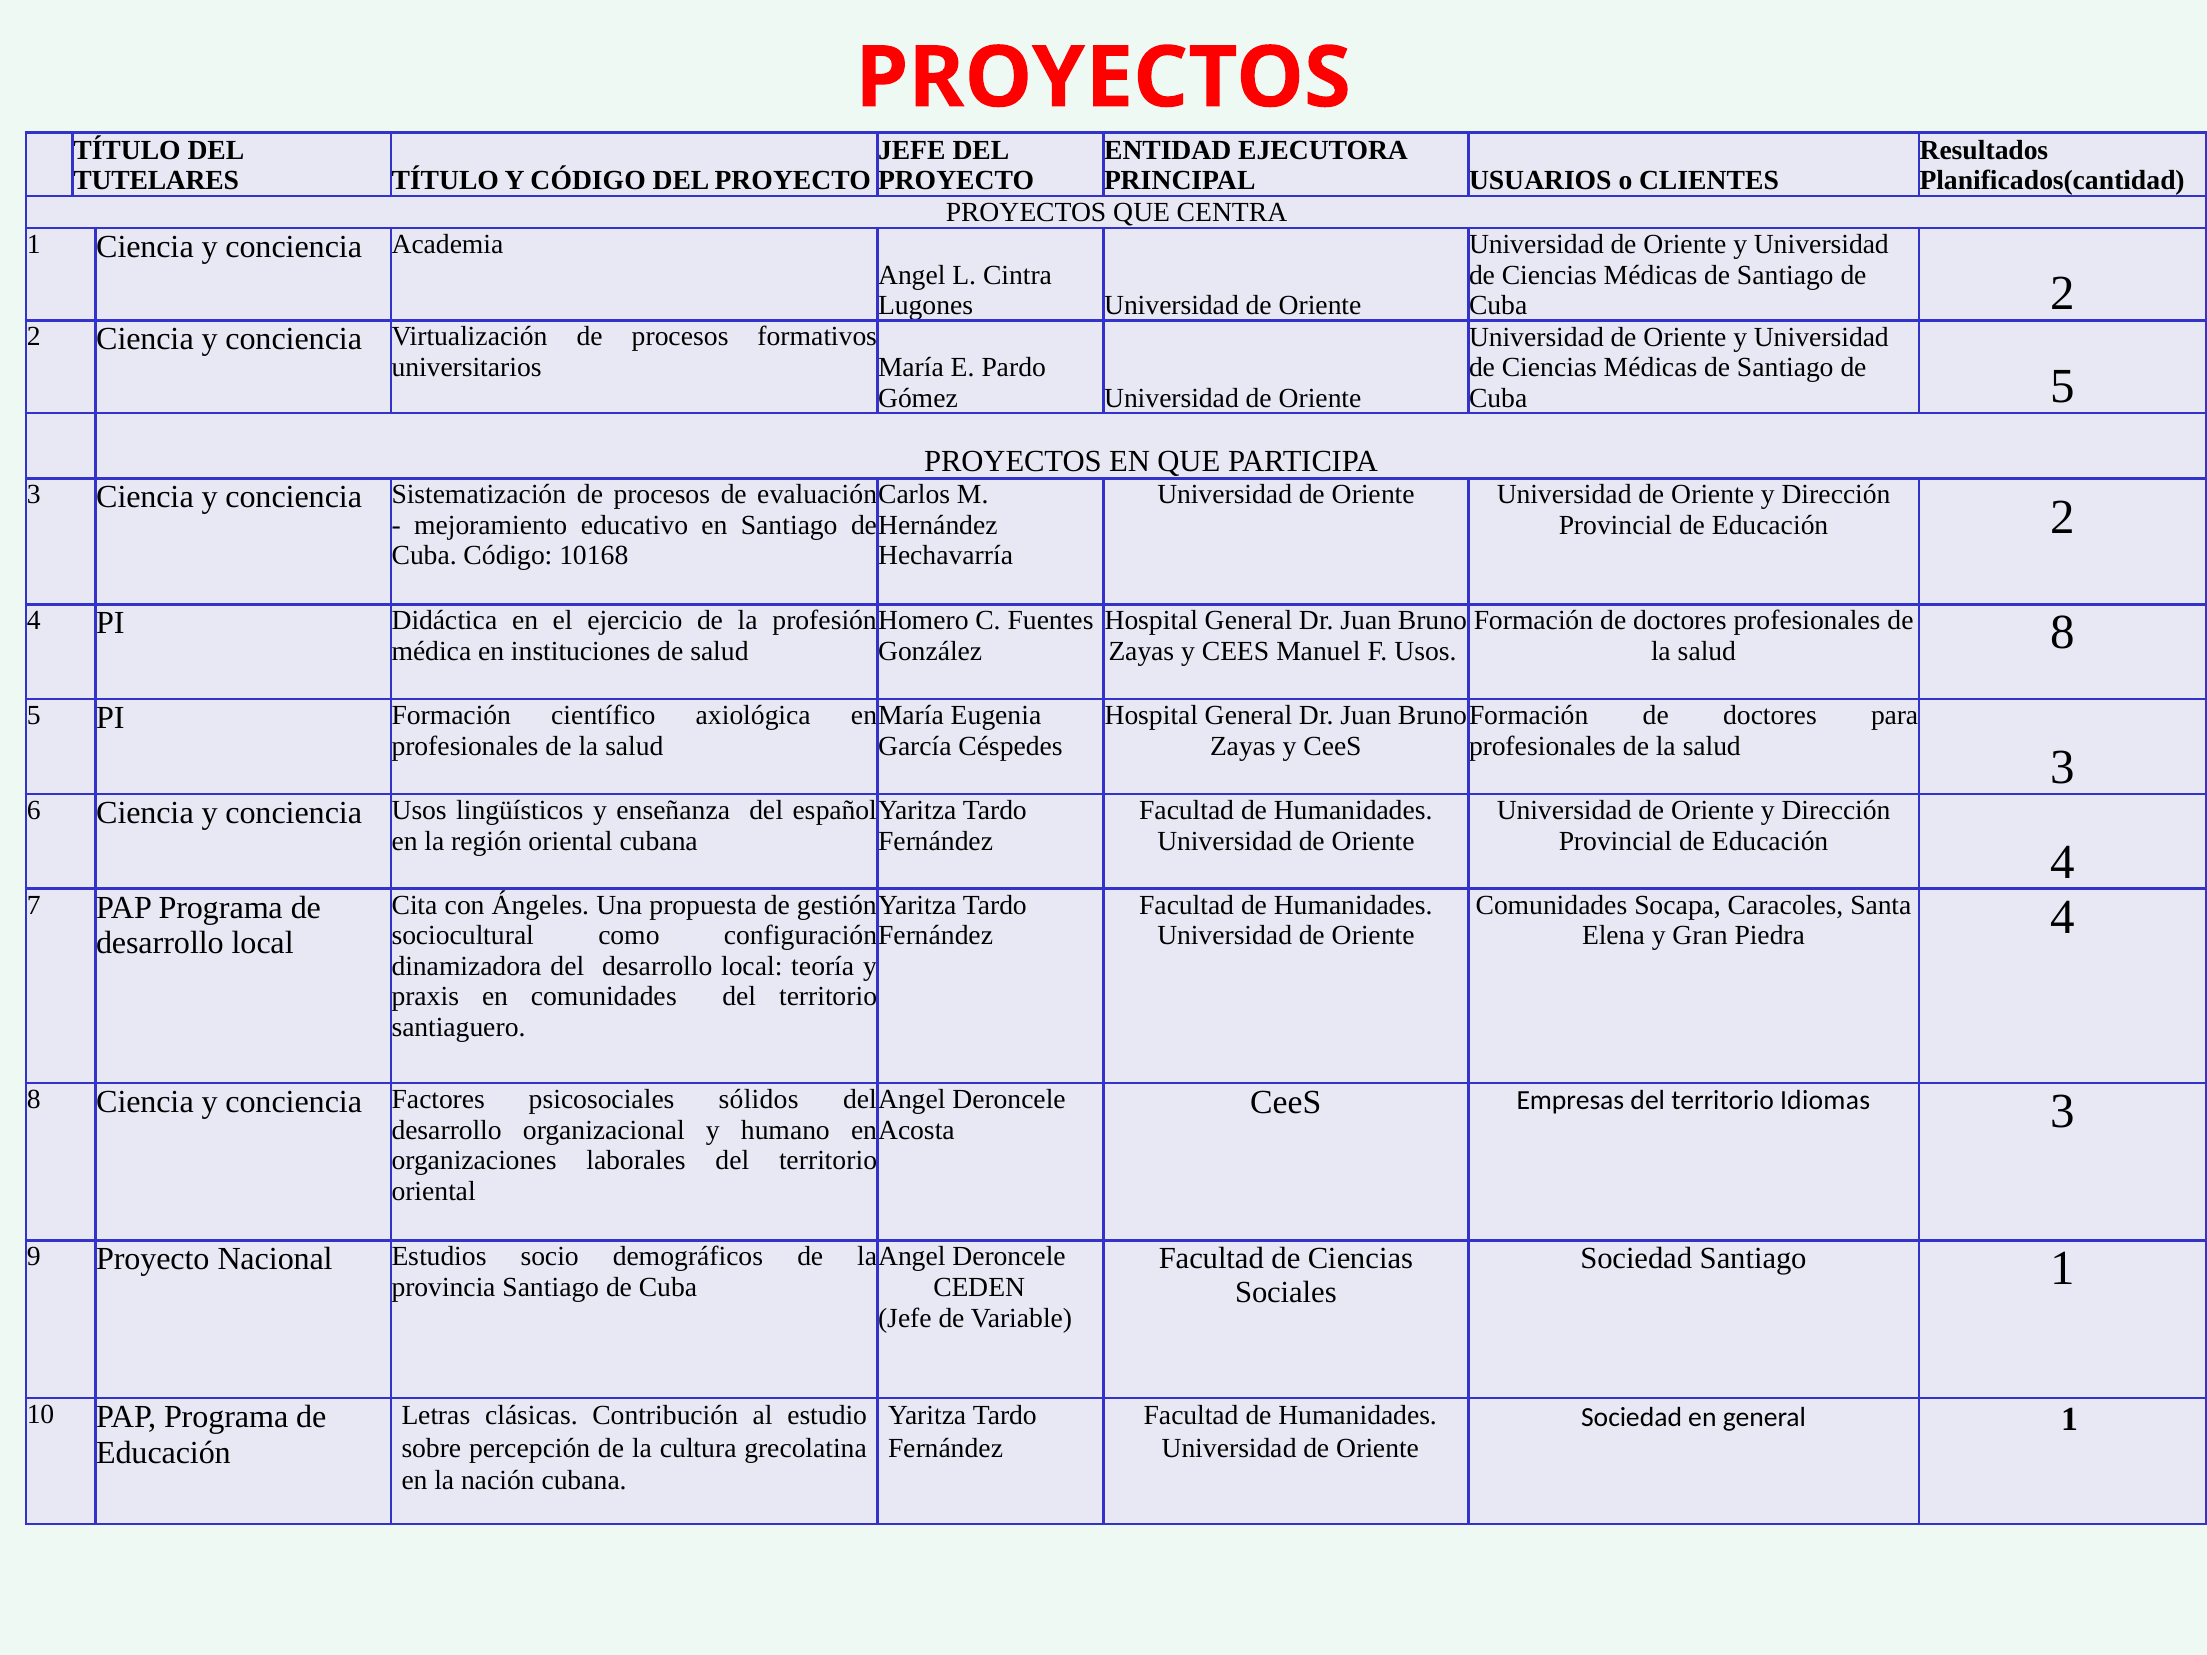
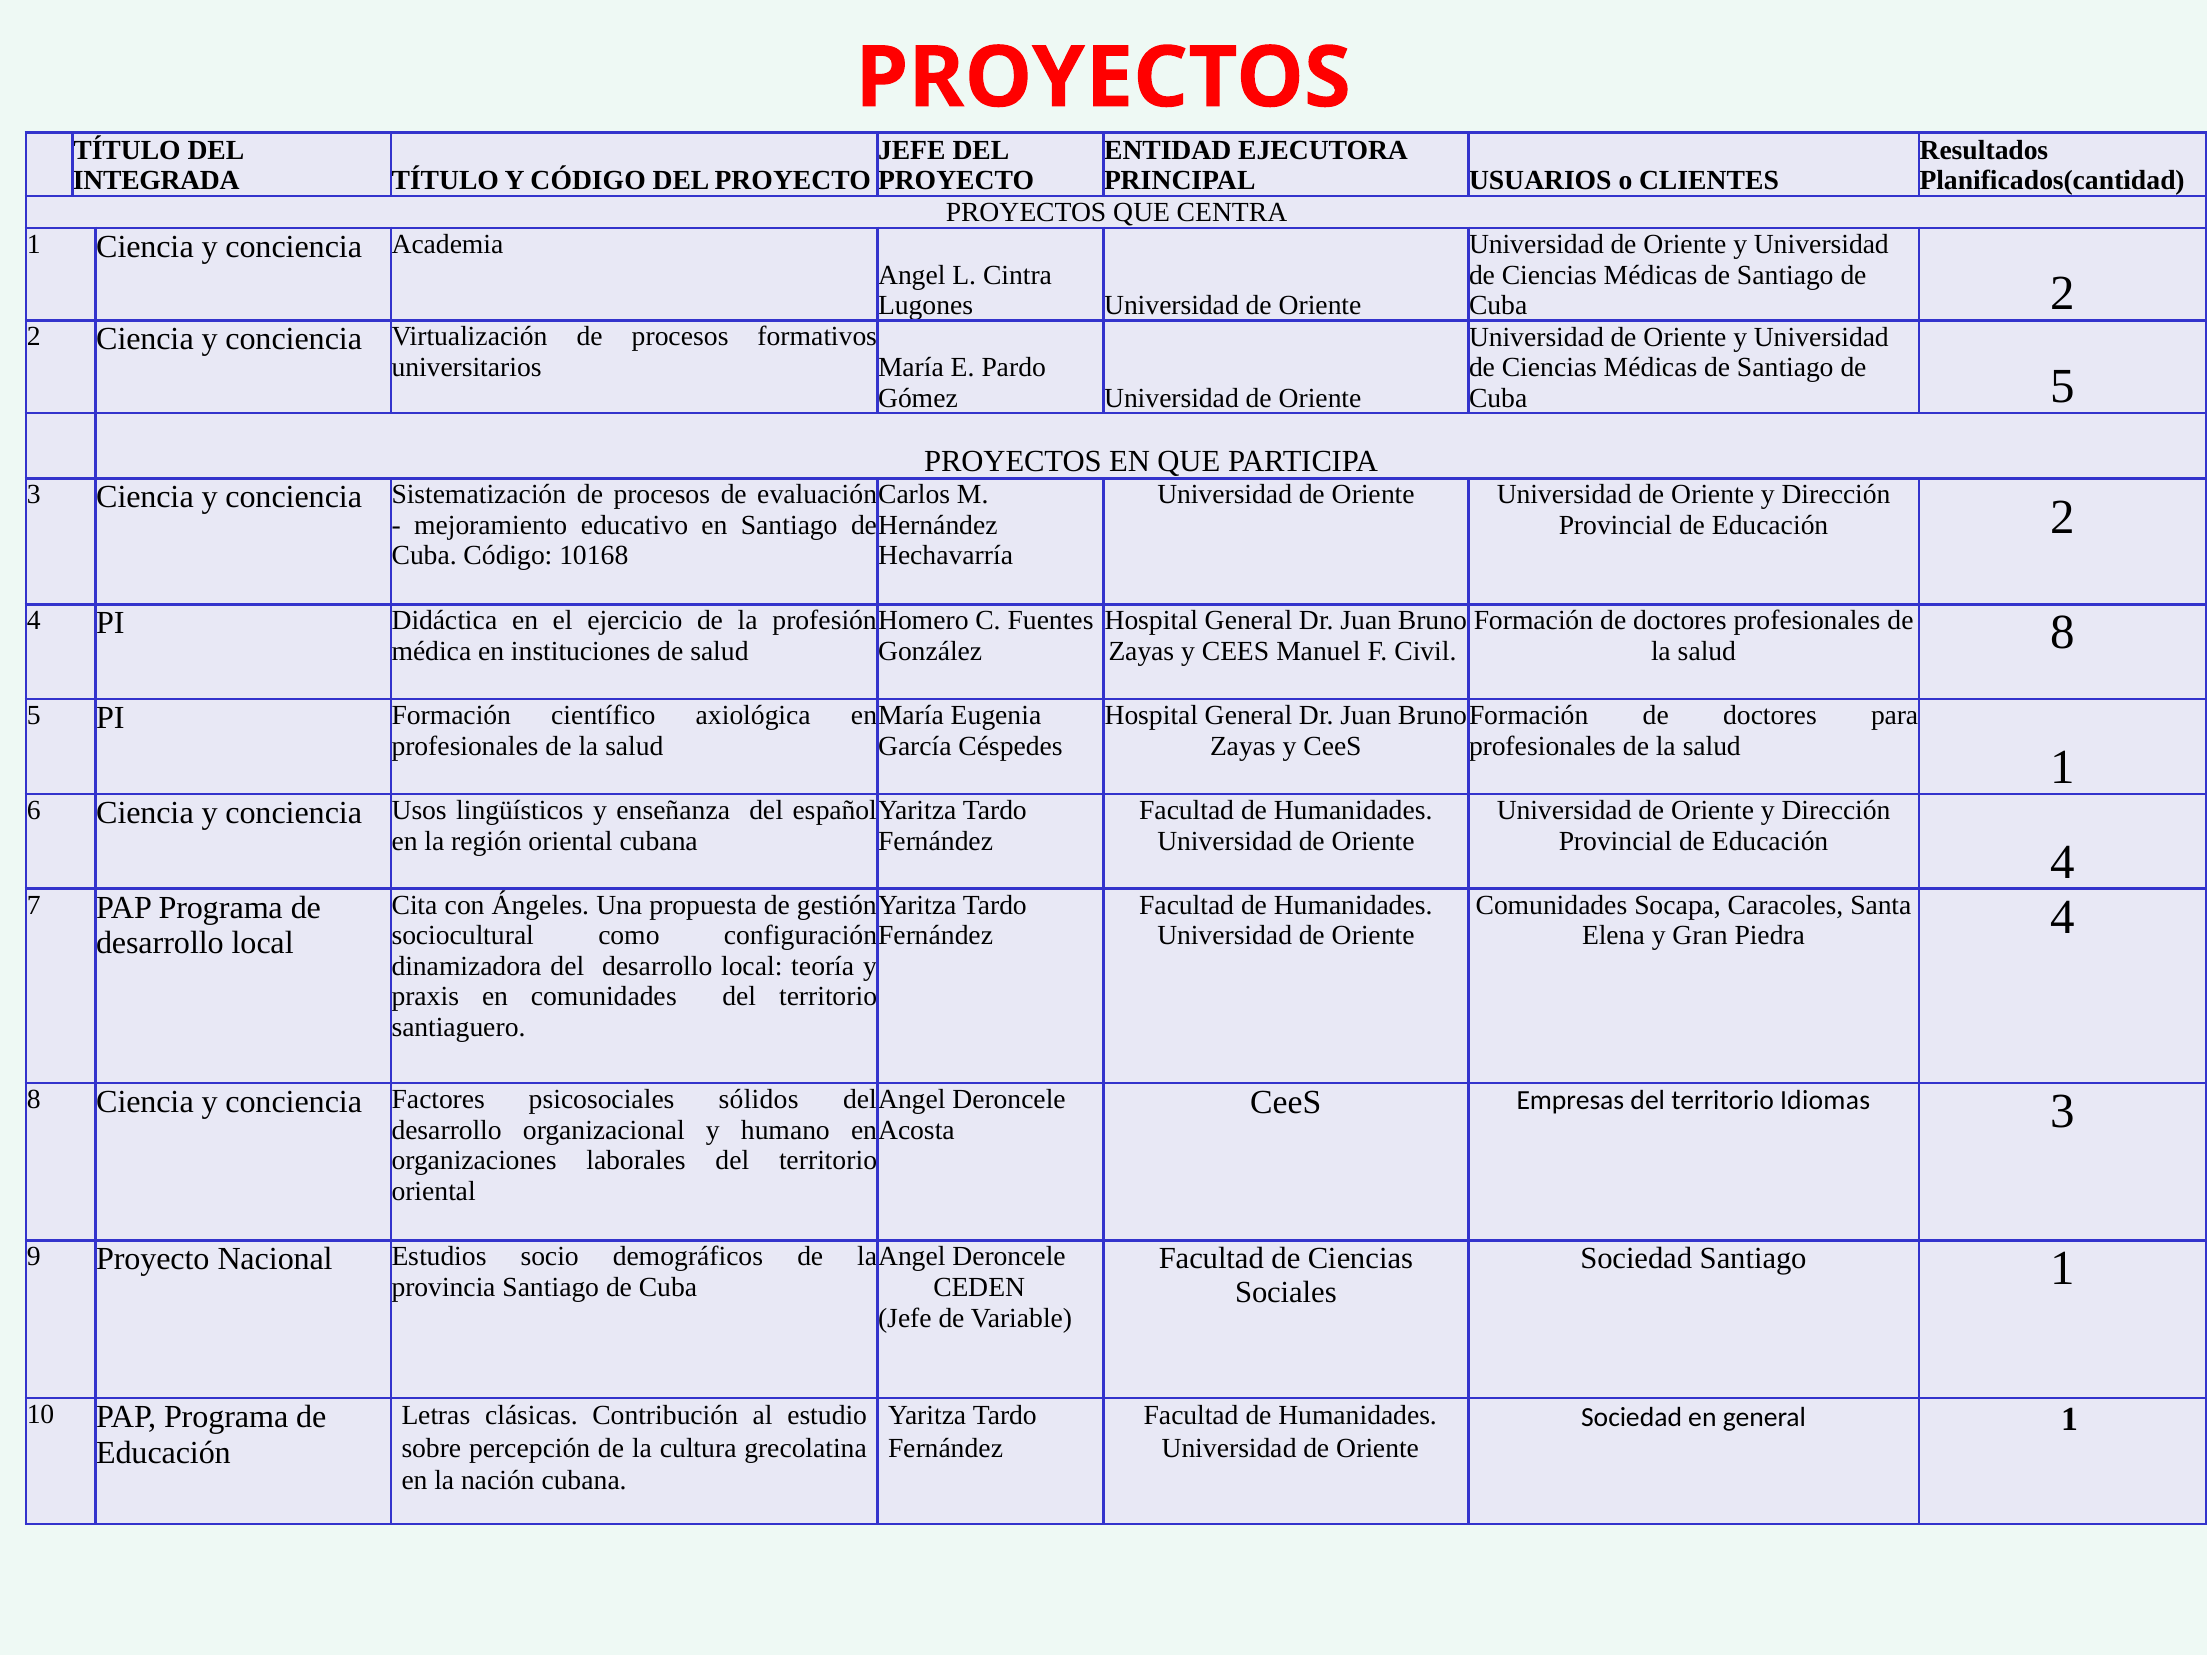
TUTELARES: TUTELARES -> INTEGRADA (156, 181)
F Usos: Usos -> Civil (1425, 651)
salud 3: 3 -> 1 (2063, 767)
